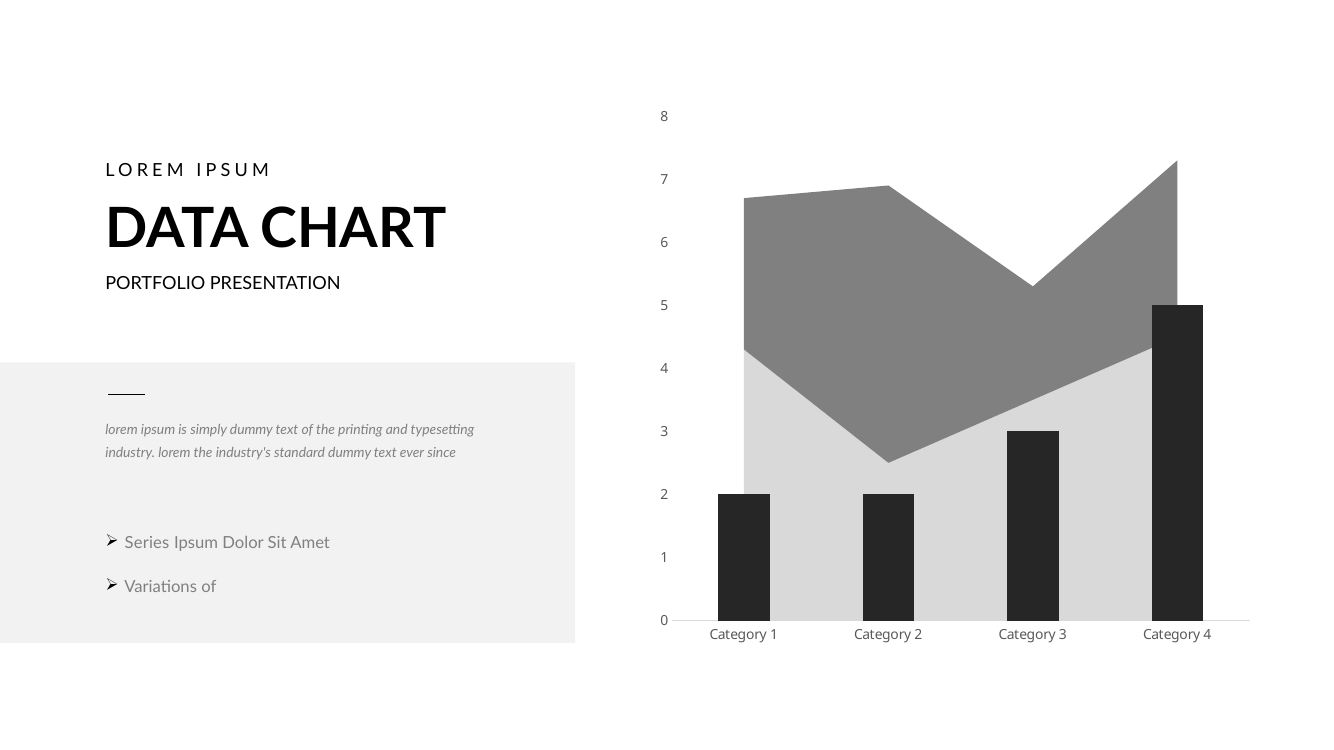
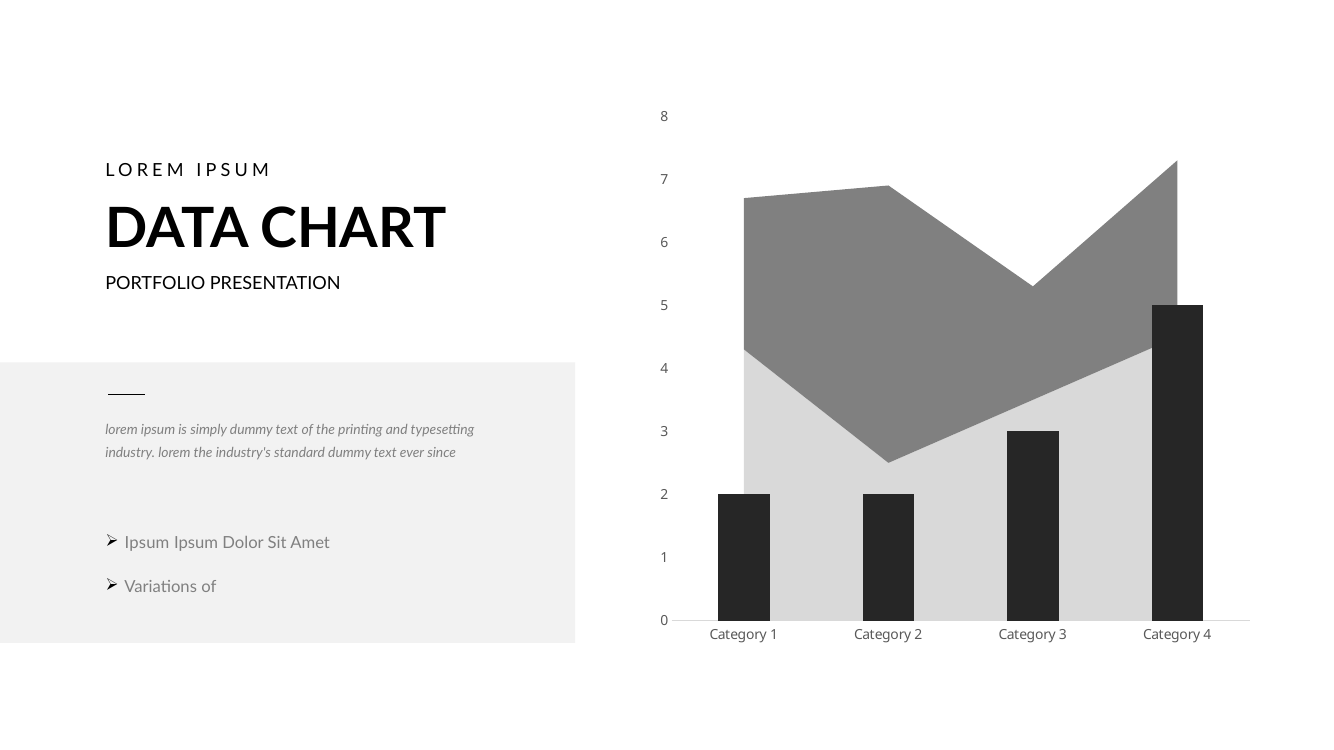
Series: Series -> Ipsum (147, 544)
